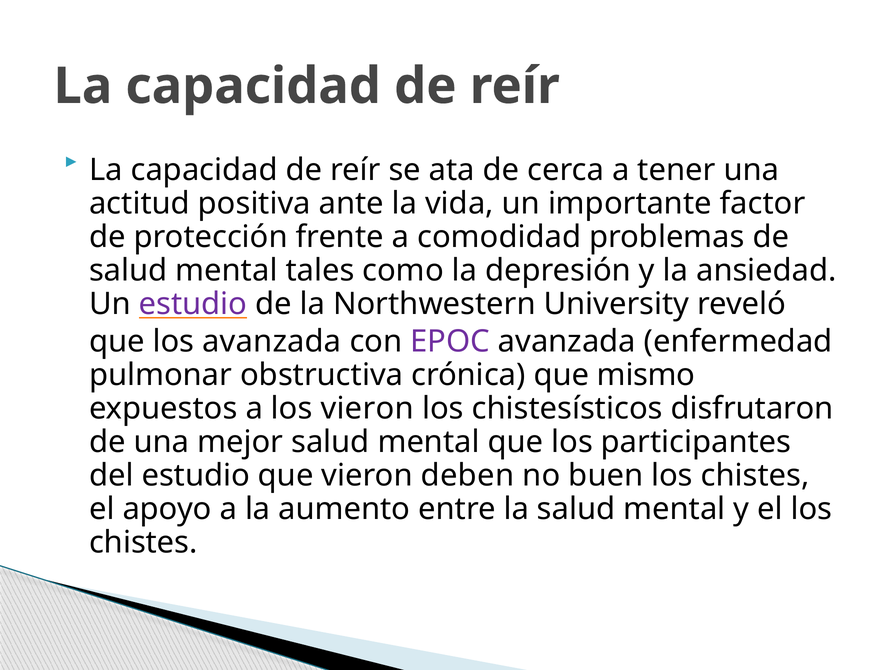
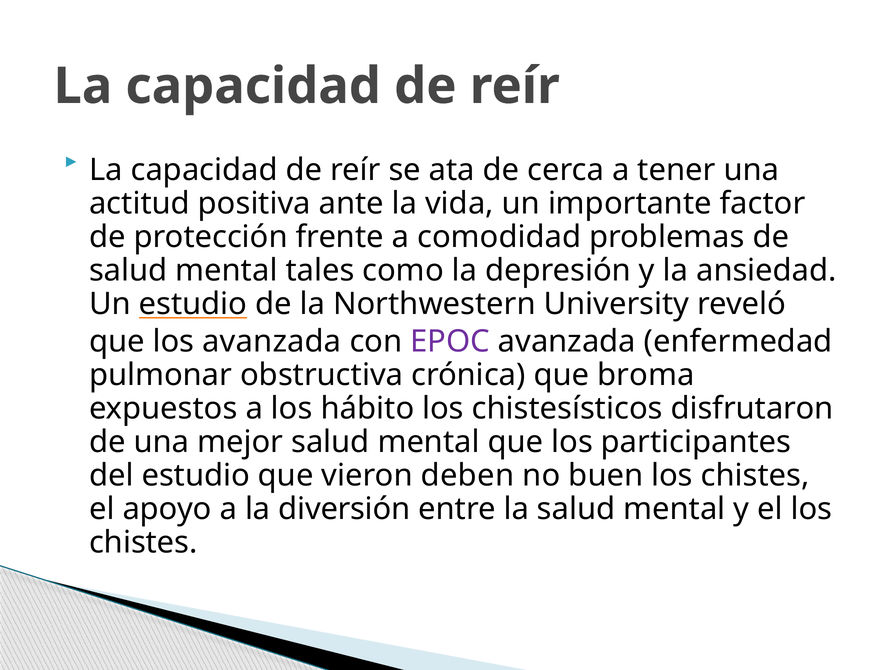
estudio colour: purple -> black (193, 304)
mismo: mismo -> broma (646, 375)
los vieron: vieron -> hábito (367, 409)
aumento: aumento -> diversión (344, 509)
